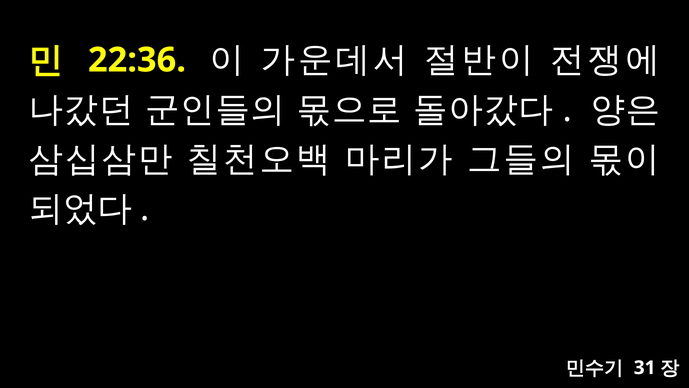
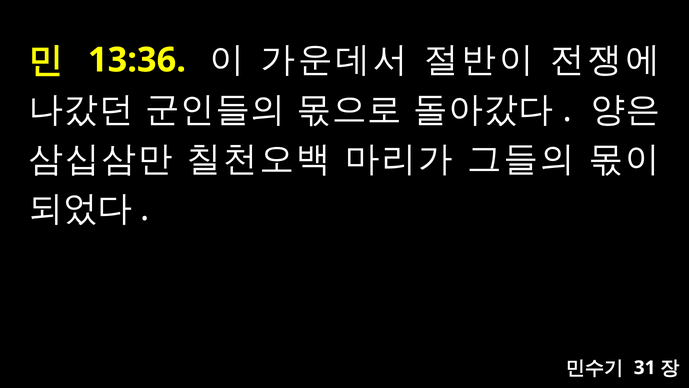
22:36: 22:36 -> 13:36 (137, 60)
